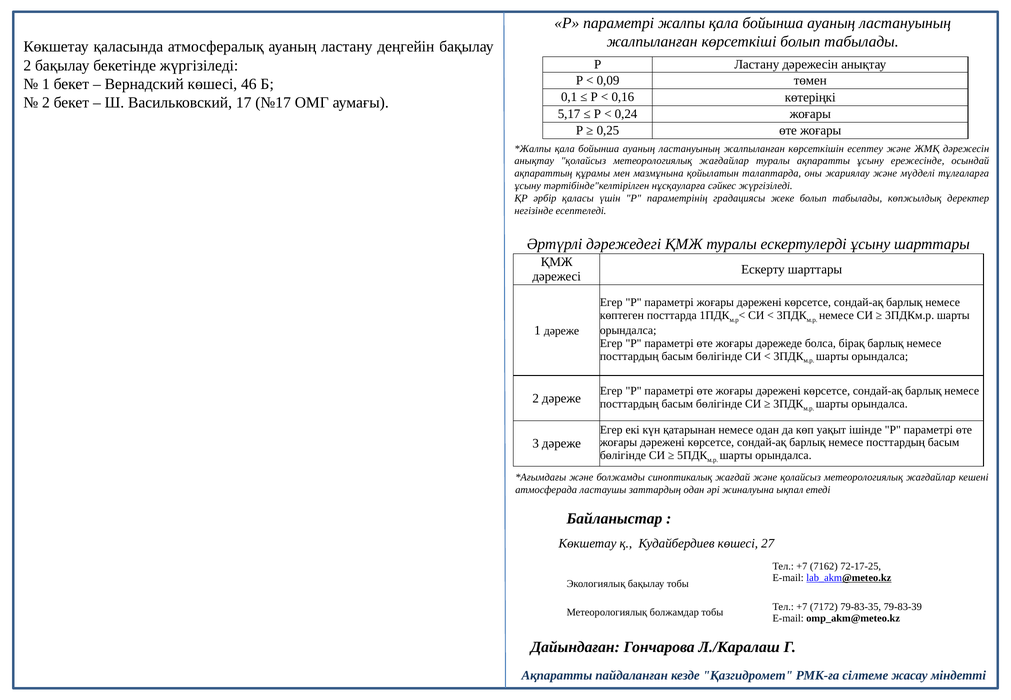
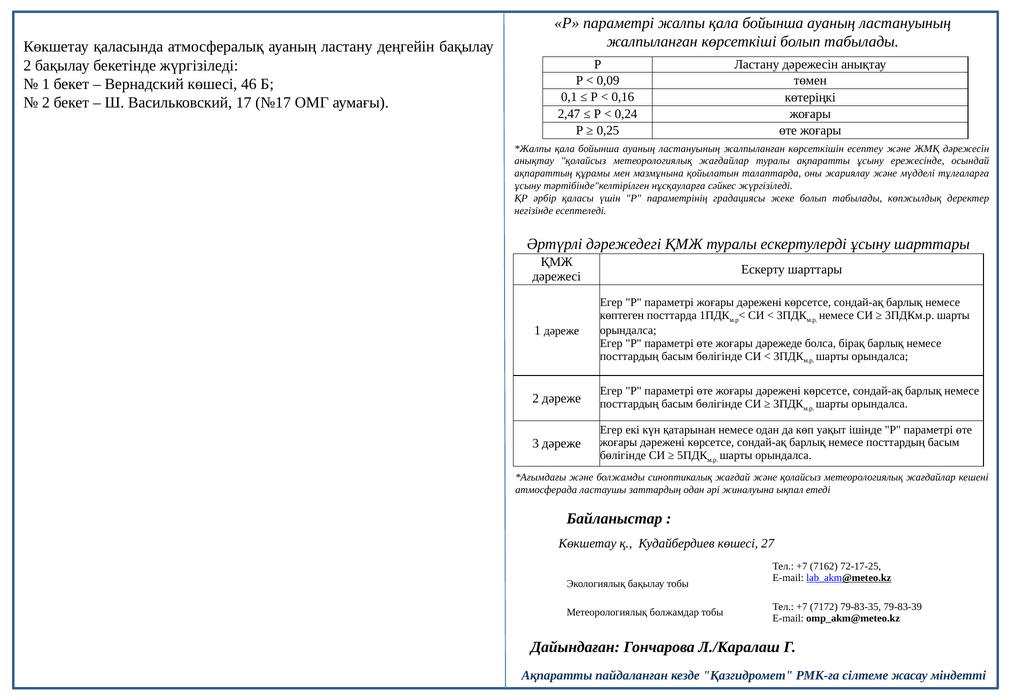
5,17: 5,17 -> 2,47 (569, 114)
